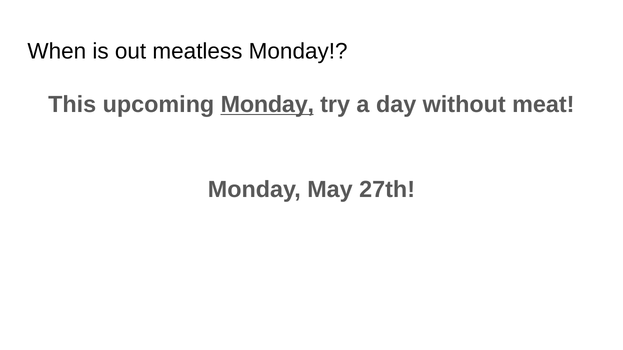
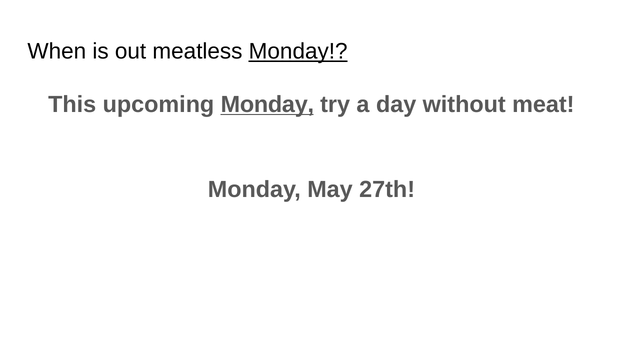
Monday underline: none -> present (298, 52)
